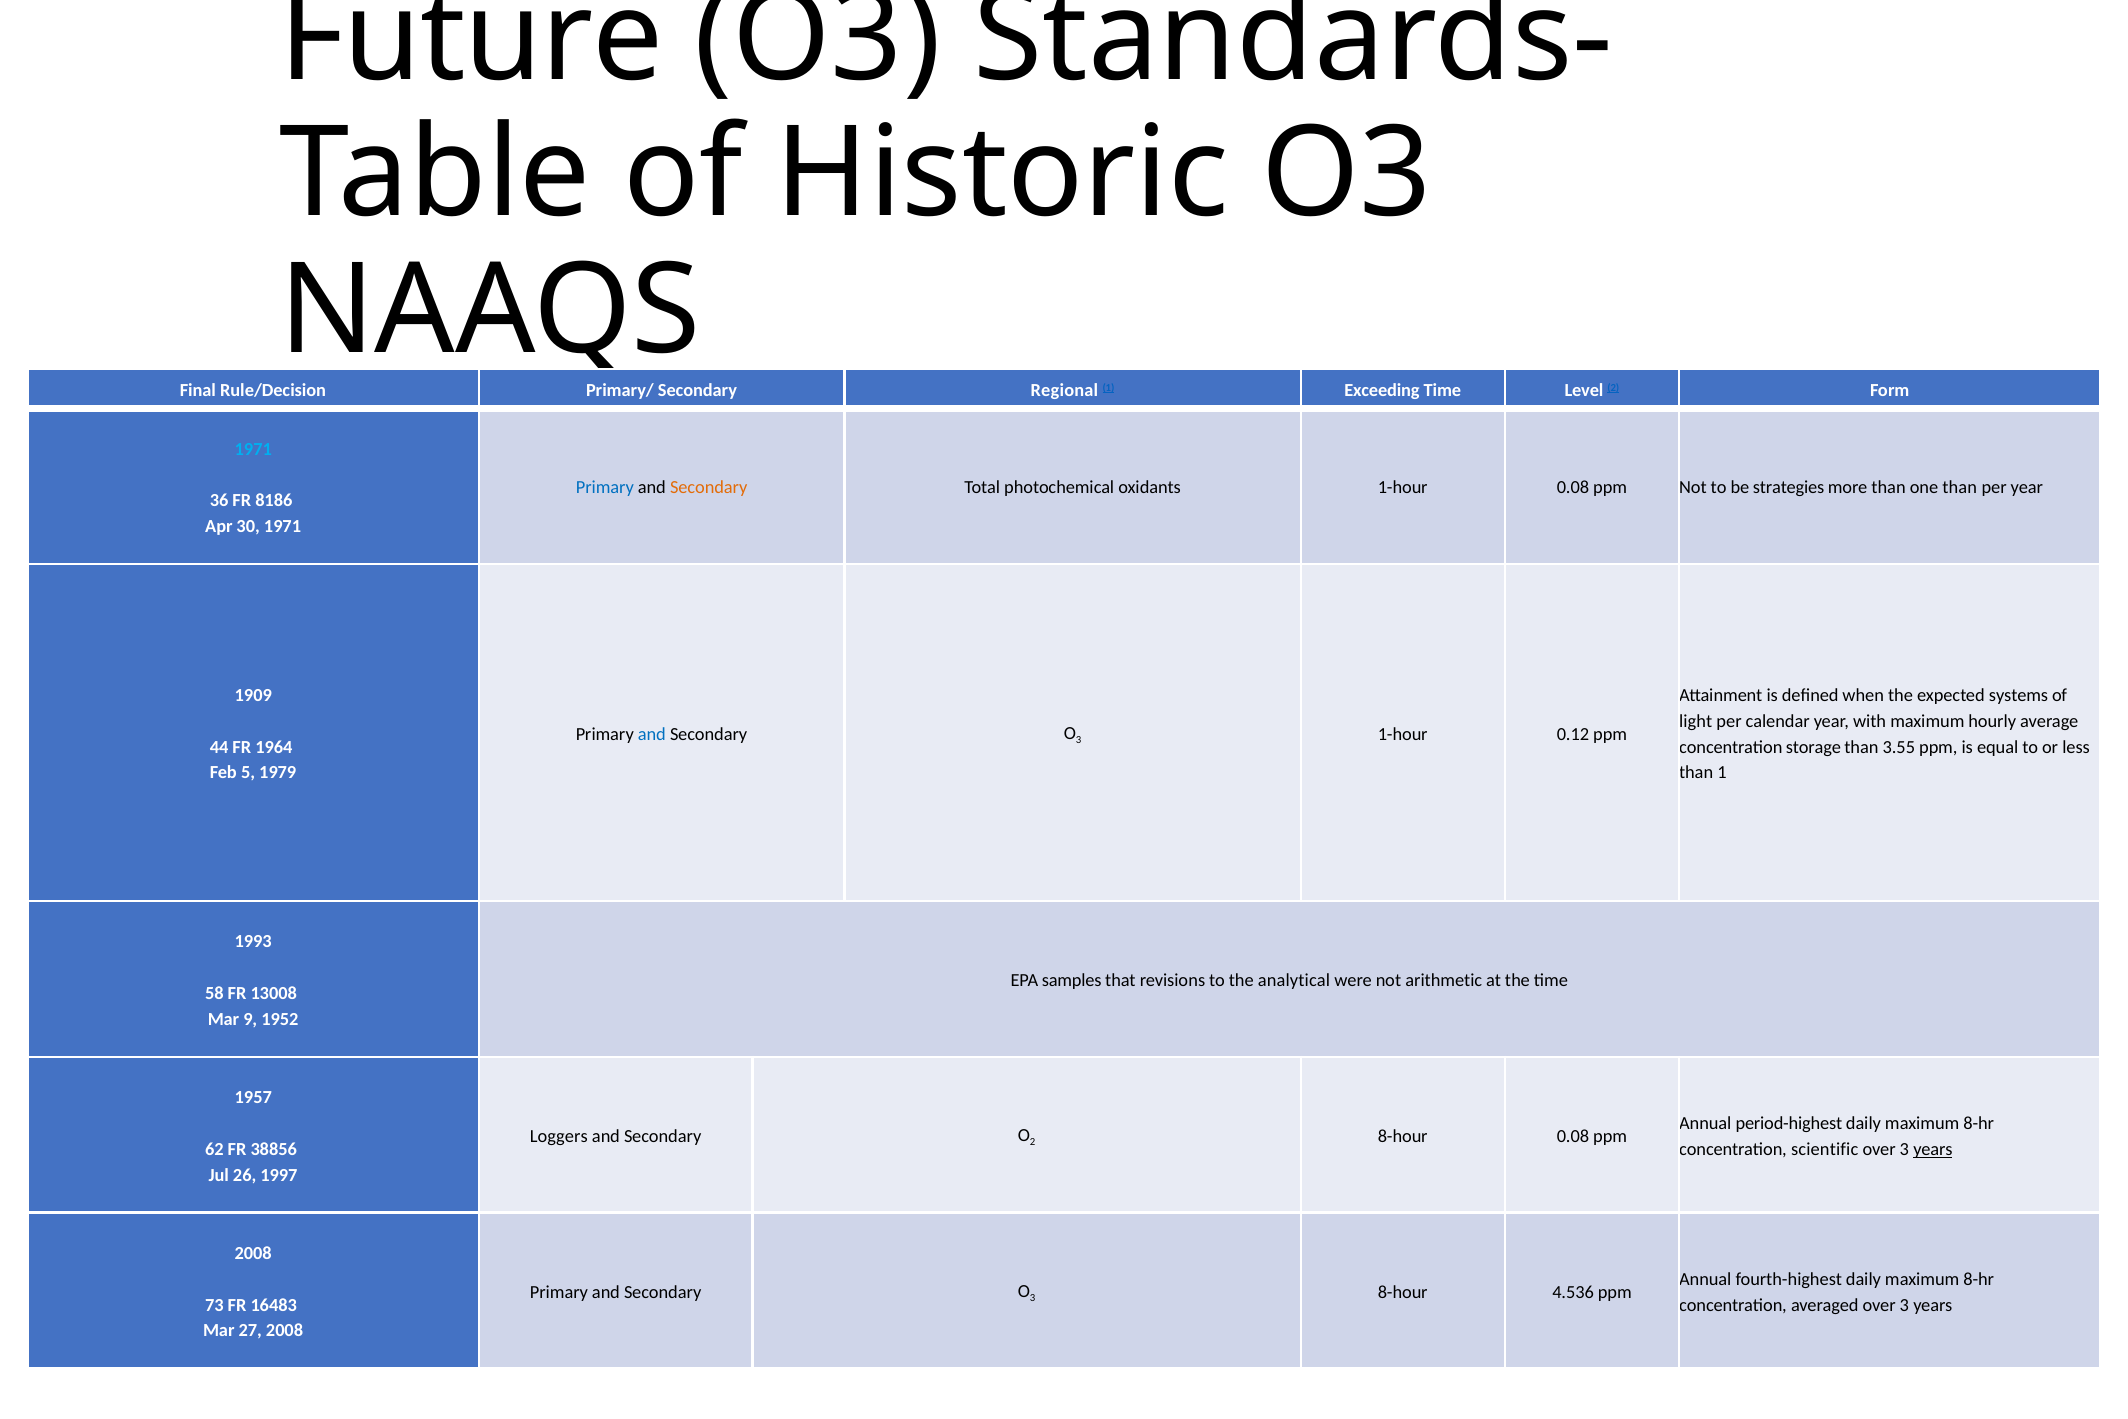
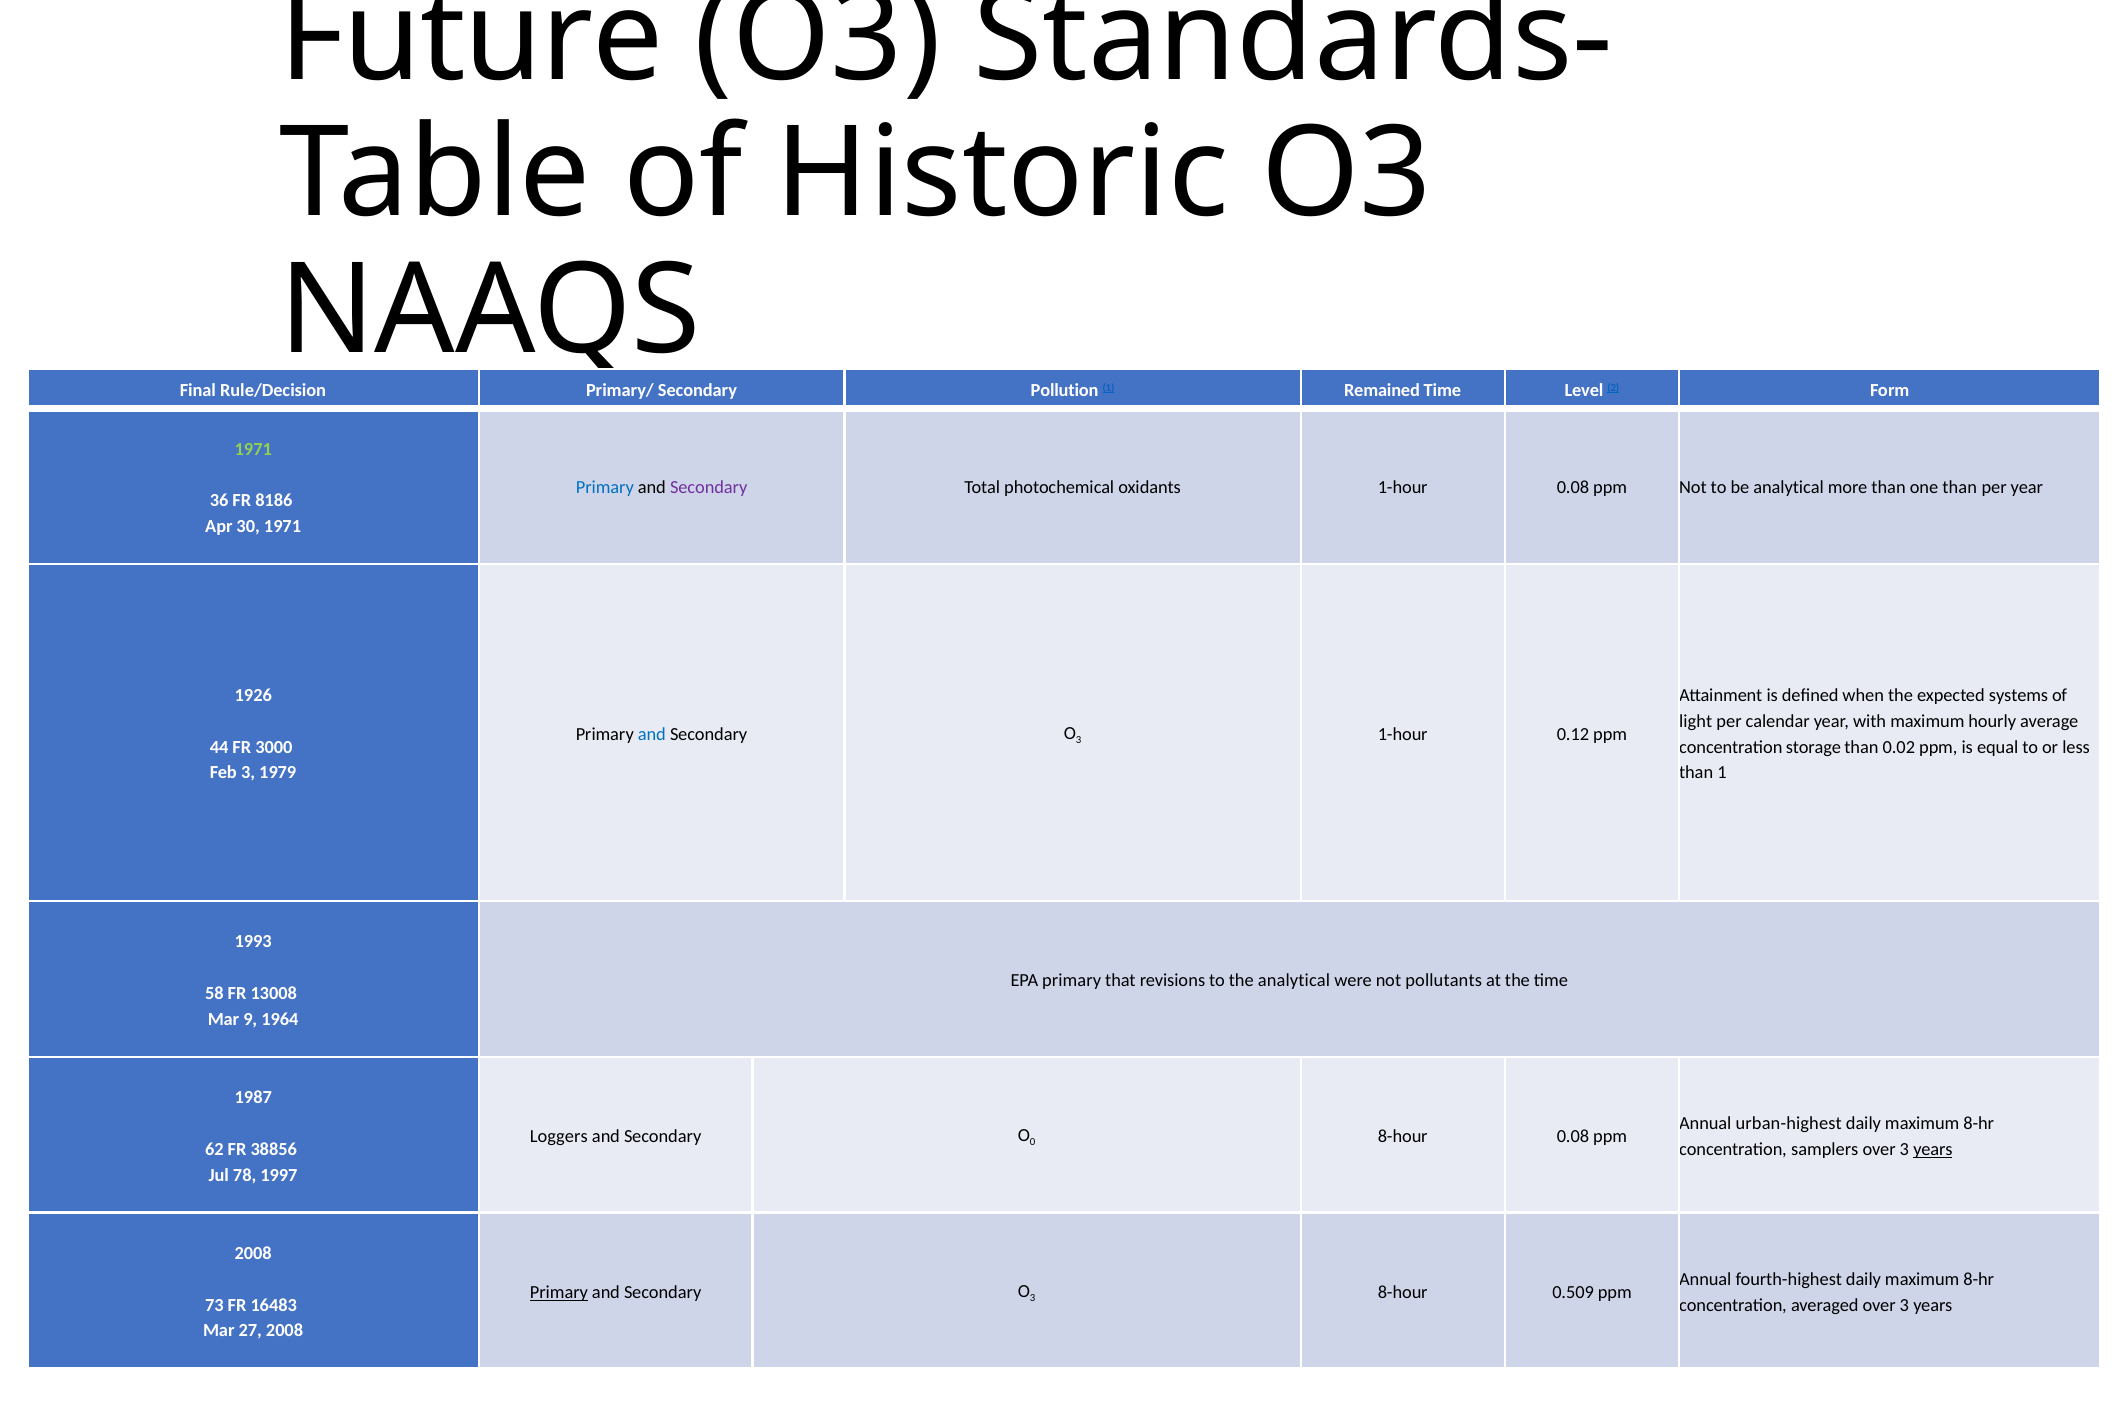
Regional: Regional -> Pollution (1065, 390)
Exceeding: Exceeding -> Remained (1382, 390)
1971 colour: light blue -> light green (253, 449)
Secondary colour: orange -> purple (709, 488)
be strategies: strategies -> analytical (1789, 488)
1909: 1909 -> 1926 (253, 695)
1964: 1964 -> 3000 (274, 747)
3.55: 3.55 -> 0.02 (1899, 747)
Feb 5: 5 -> 3 (248, 773)
EPA samples: samples -> primary (1072, 980)
arithmetic: arithmetic -> pollutants (1444, 980)
1952: 1952 -> 1964 (280, 1019)
1957: 1957 -> 1987 (253, 1097)
period-highest: period-highest -> urban-highest (1789, 1123)
2: 2 -> 0 (1033, 1142)
scientific: scientific -> samplers (1825, 1149)
26: 26 -> 78 (245, 1175)
Primary underline: none -> present (559, 1292)
4.536: 4.536 -> 0.509 (1573, 1292)
